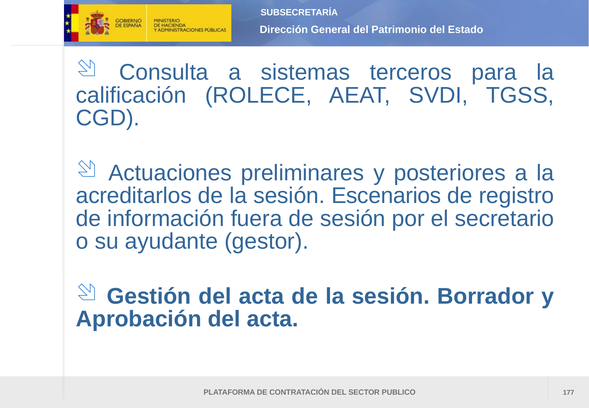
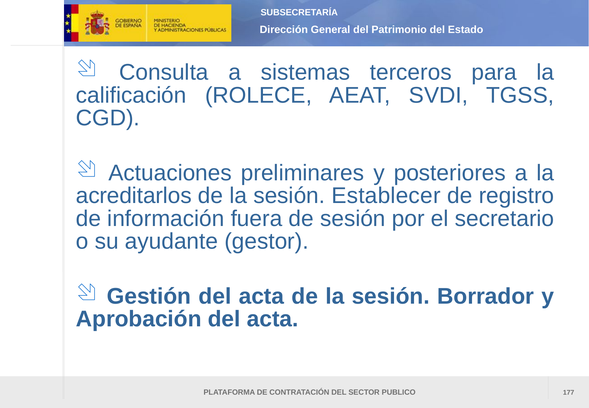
Escenarios: Escenarios -> Establecer (386, 196)
